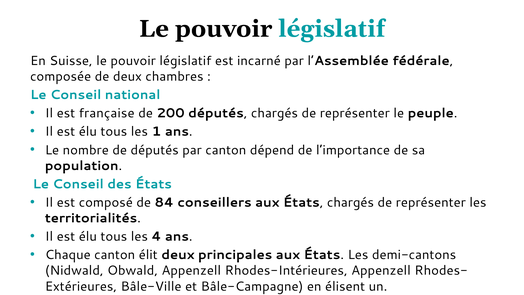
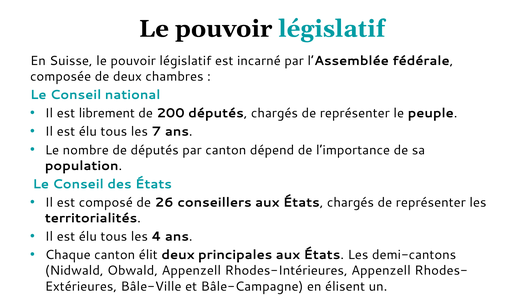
française: française -> librement (107, 113)
1: 1 -> 7 (156, 132)
84: 84 -> 26 (164, 202)
